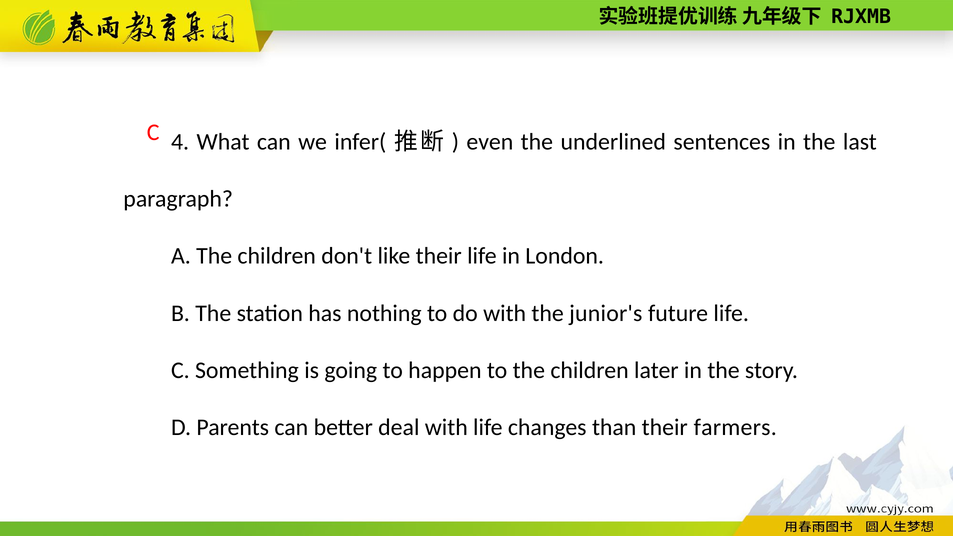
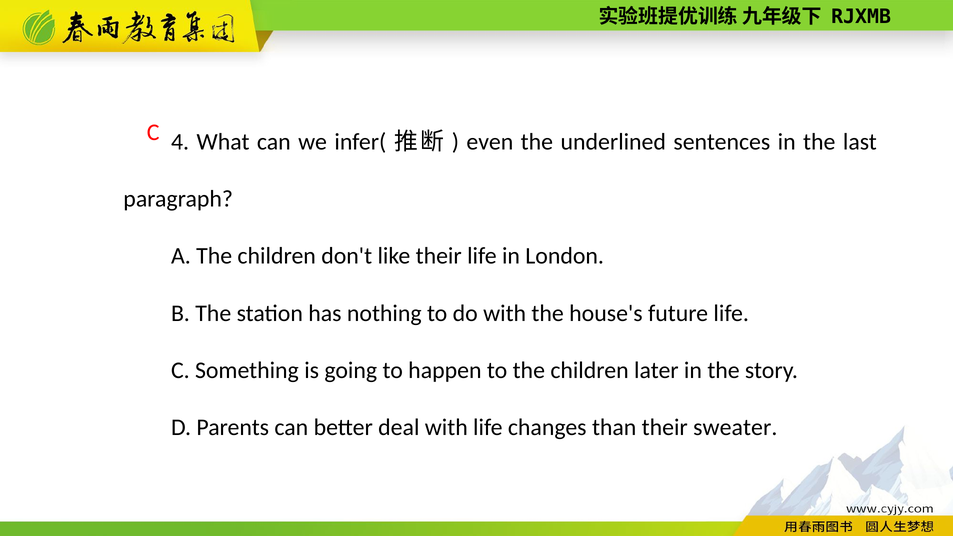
junior's: junior's -> house's (606, 313)
farmers: farmers -> sweater (735, 428)
